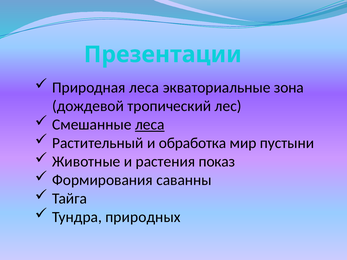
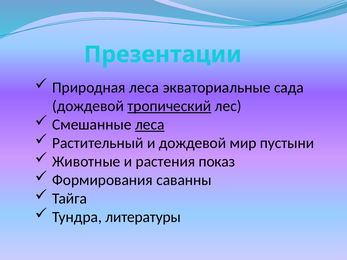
зона: зона -> сада (289, 88)
тропический underline: none -> present (169, 106)
и обработка: обработка -> дождевой (192, 143)
природных: природных -> литературы (143, 217)
